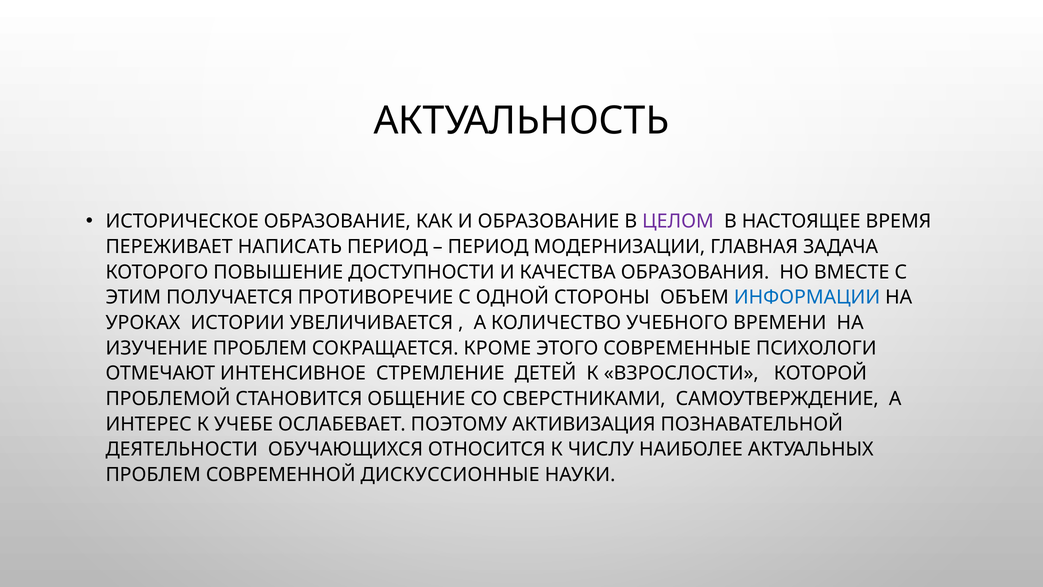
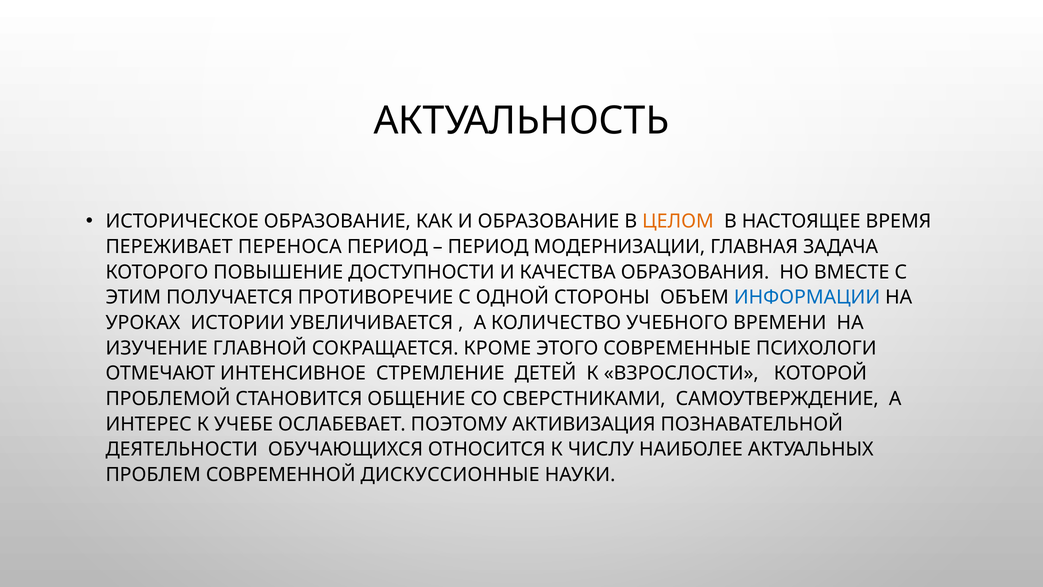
ЦЕЛОМ colour: purple -> orange (678, 221)
НАПИСАТЬ: НАПИСАТЬ -> ПЕРЕНОСА (290, 247)
ИЗУЧЕНИЕ ПРОБЛЕМ: ПРОБЛЕМ -> ГЛАВНОЙ (260, 348)
